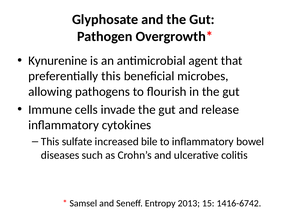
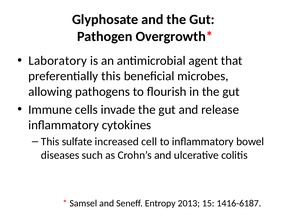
Kynurenine: Kynurenine -> Laboratory (58, 61)
bile: bile -> cell (149, 142)
1416-6742: 1416-6742 -> 1416-6187 (239, 204)
